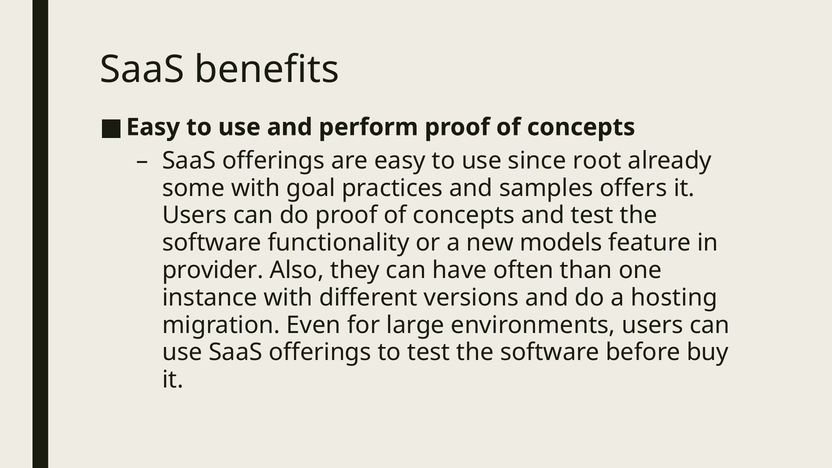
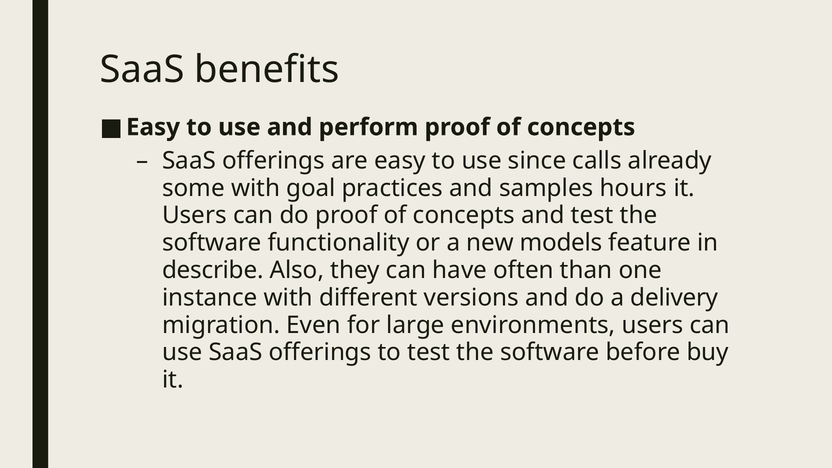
root: root -> calls (597, 161)
offers: offers -> hours (633, 188)
provider: provider -> describe (213, 270)
hosting: hosting -> delivery (674, 298)
